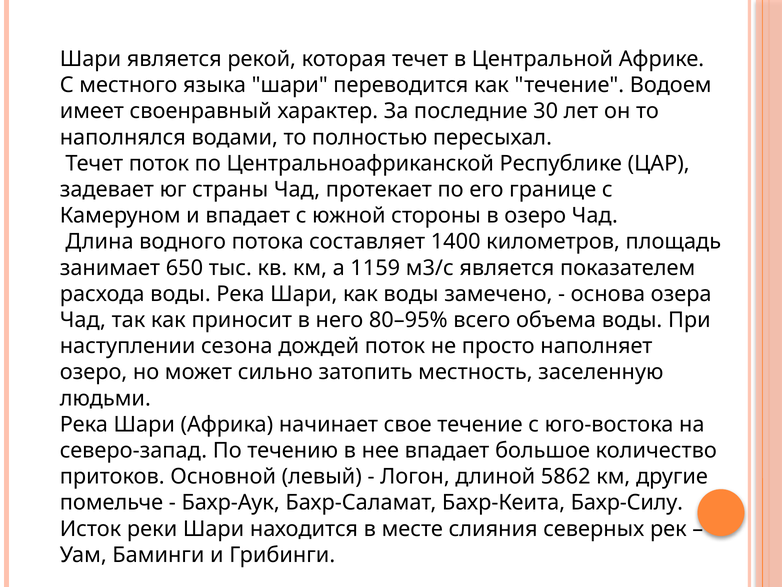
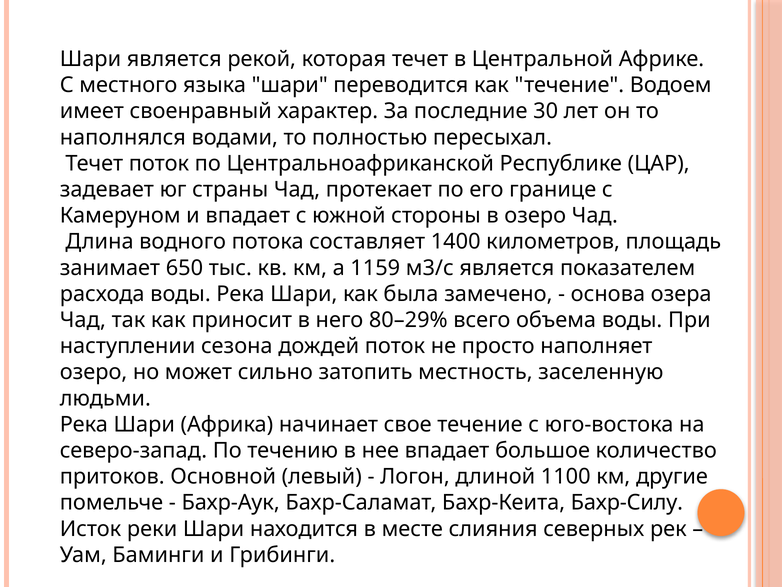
как воды: воды -> была (411, 294)
80–95%: 80–95% -> 80–29% (408, 320)
5862: 5862 -> 1100 (566, 476)
